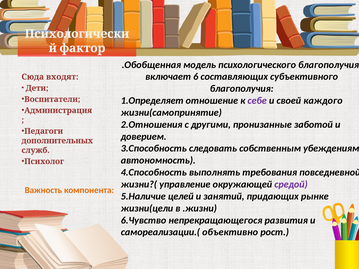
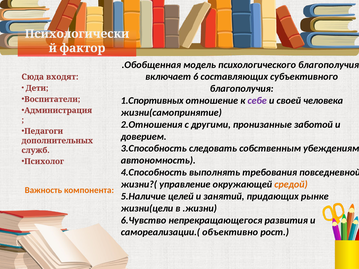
1.Определяет: 1.Определяет -> 1.Спортивных (152, 101)
каждого: каждого -> человека (323, 101)
средой colour: purple -> orange (291, 185)
